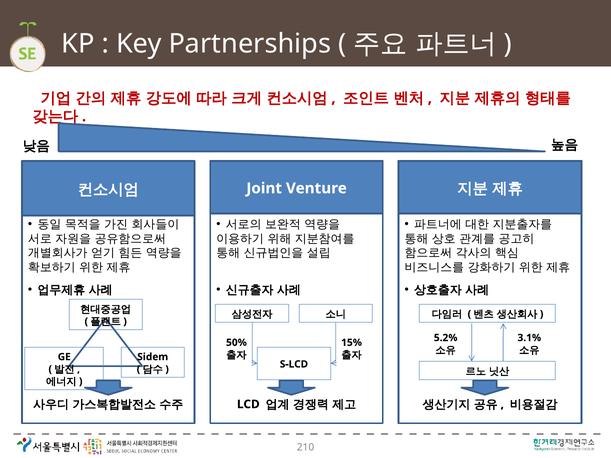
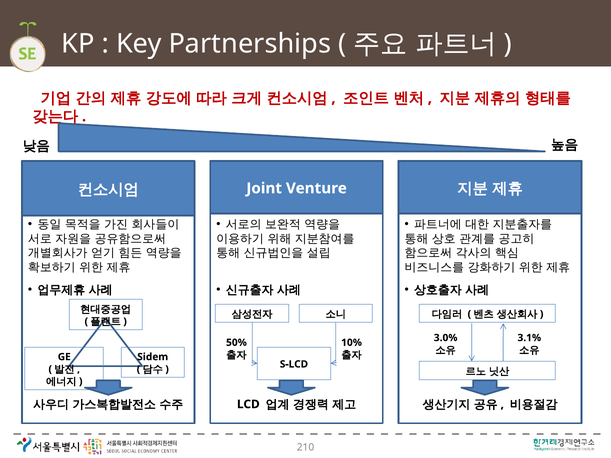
5.2%: 5.2% -> 3.0% (446, 338)
15%: 15% -> 10% (352, 343)
